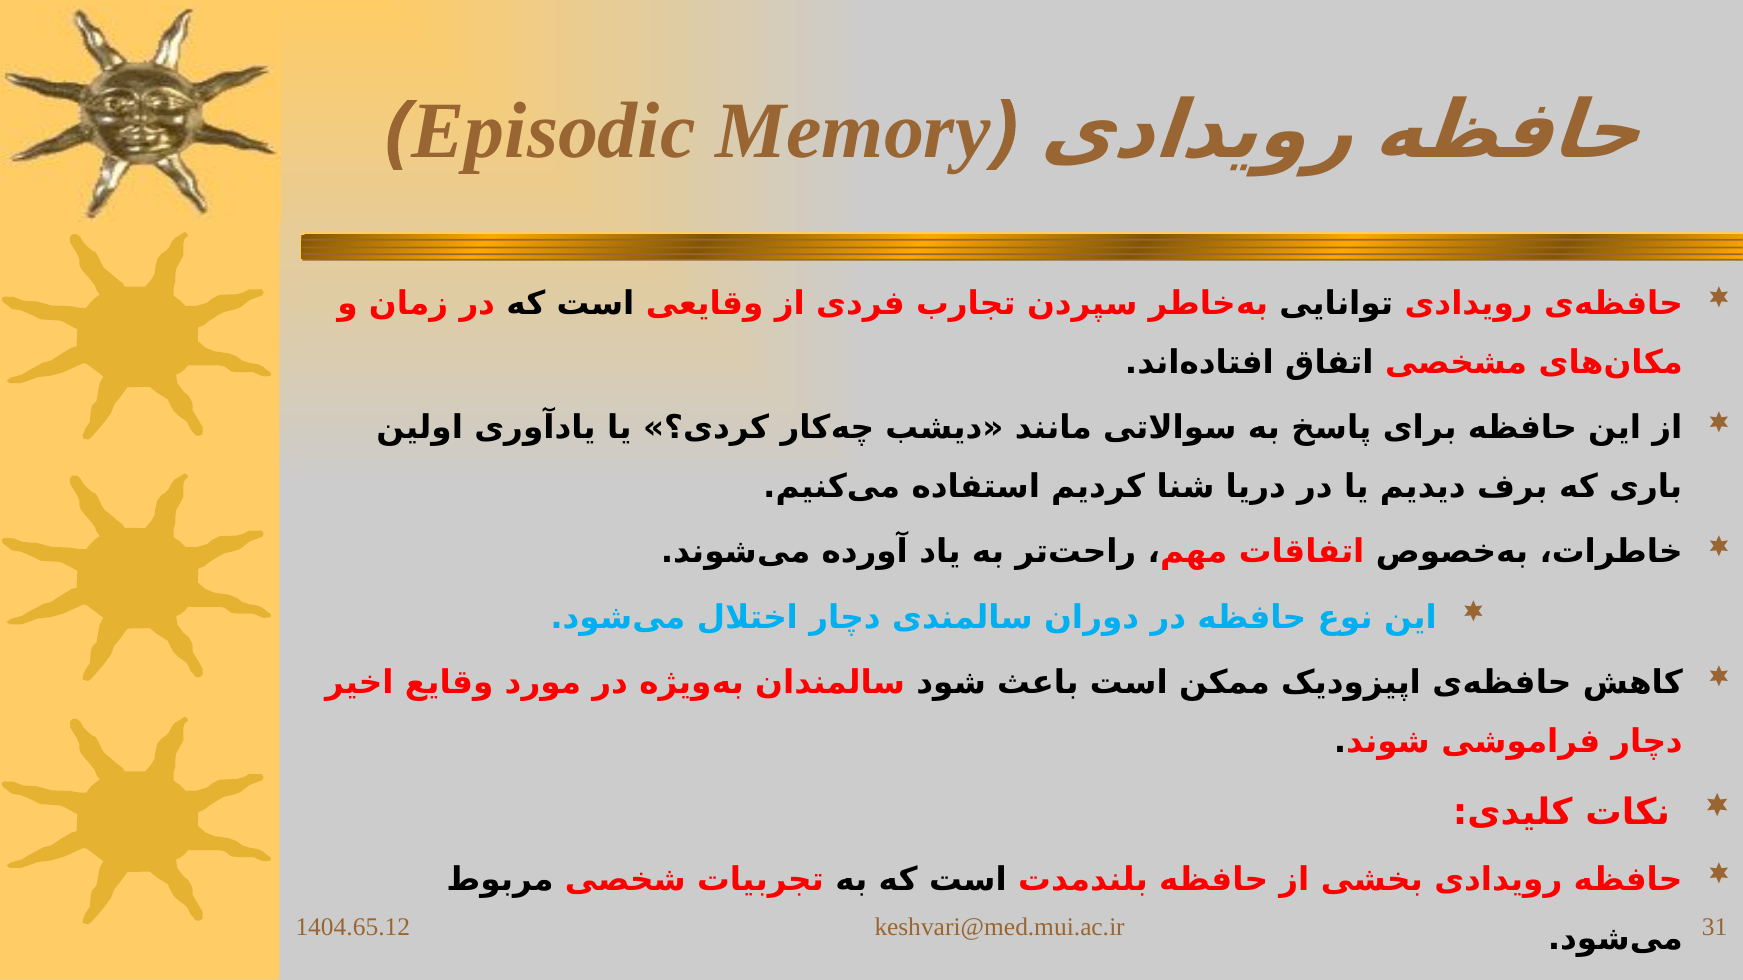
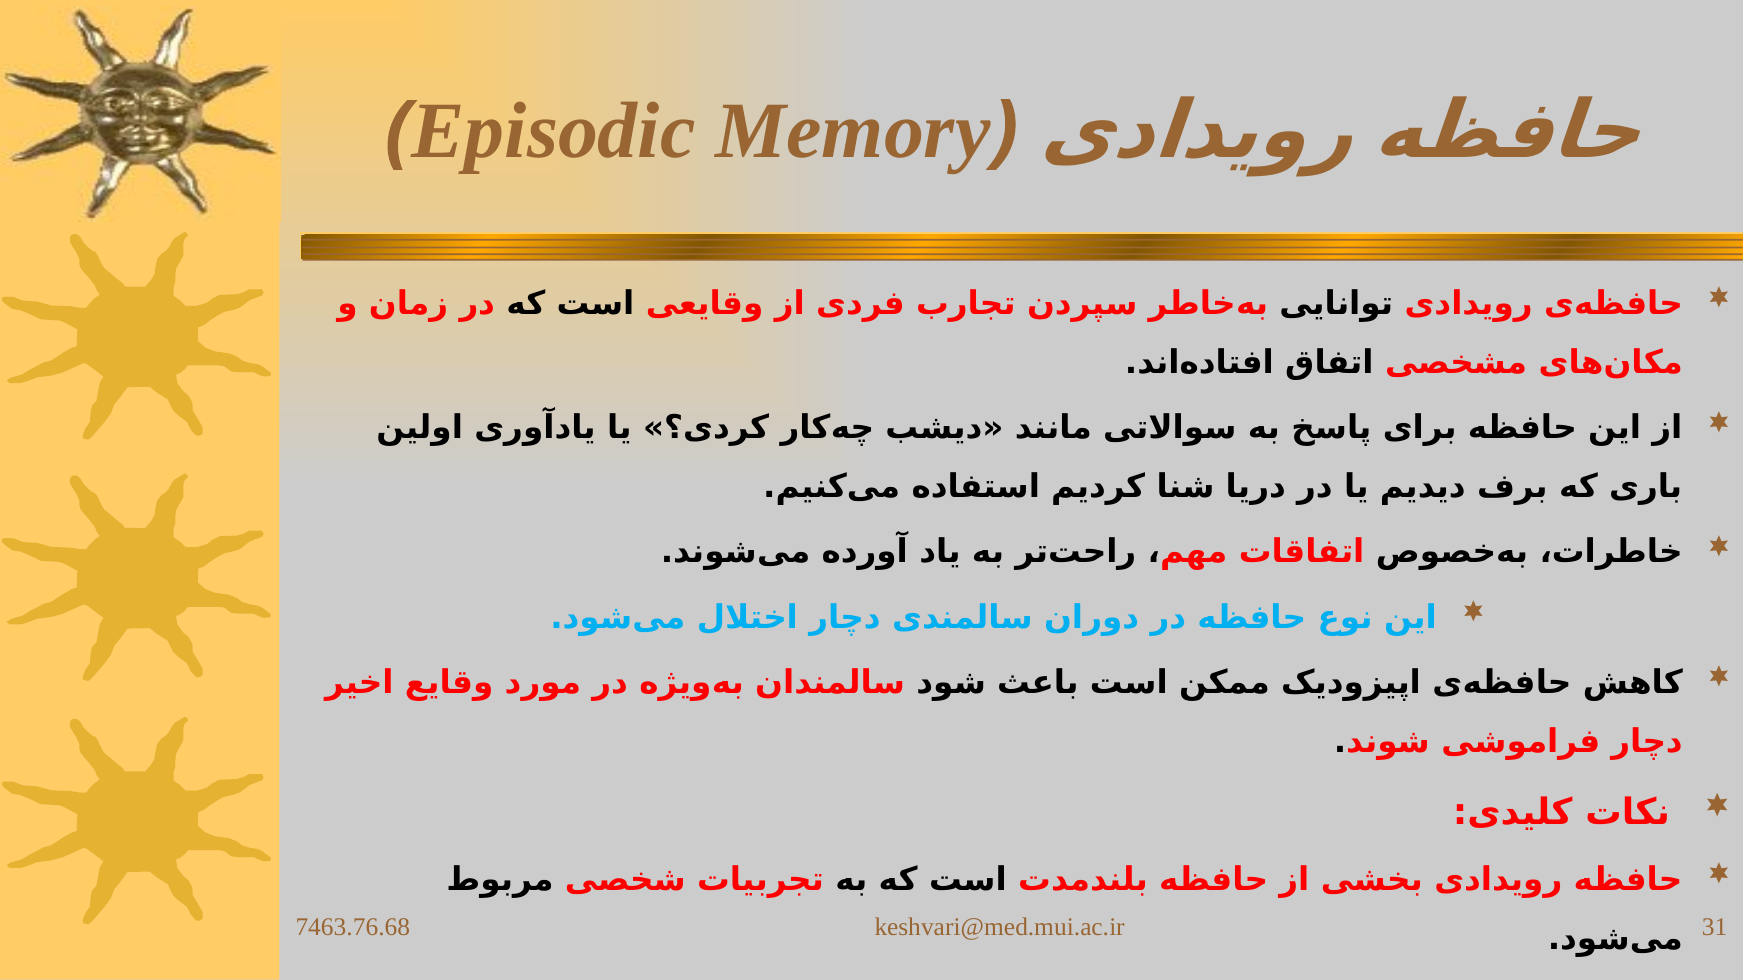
1404.65.12: 1404.65.12 -> 7463.76.68 (353, 928)
